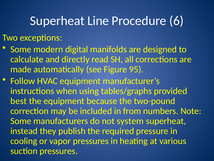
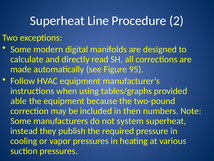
6: 6 -> 2 (176, 21)
best: best -> able (19, 101)
from: from -> then (132, 111)
